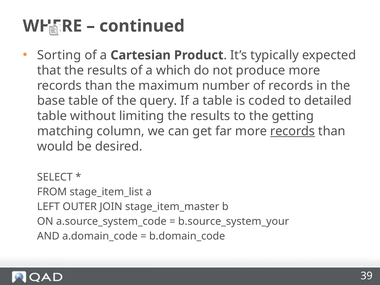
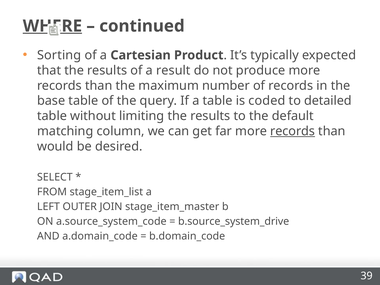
WHERE underline: none -> present (52, 26)
which: which -> result (173, 70)
getting: getting -> default (293, 116)
b.source_system_your: b.source_system_your -> b.source_system_drive (234, 221)
